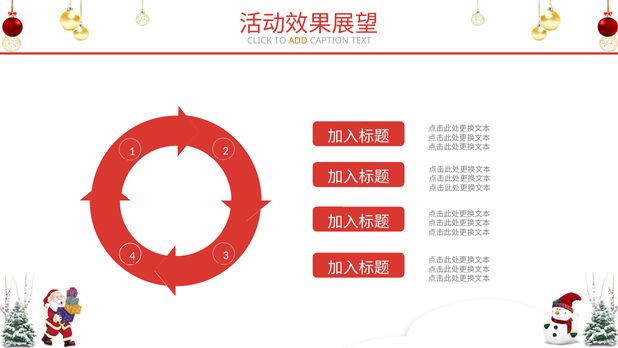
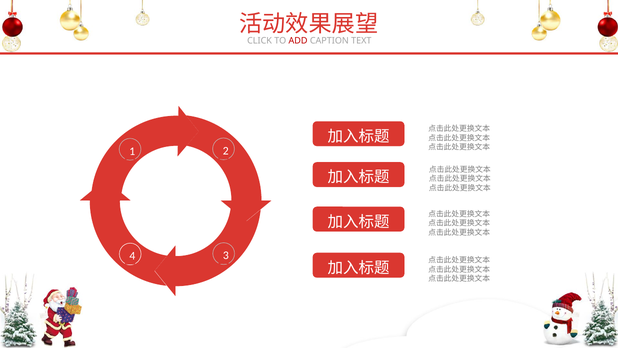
ADD colour: orange -> red (298, 41)
